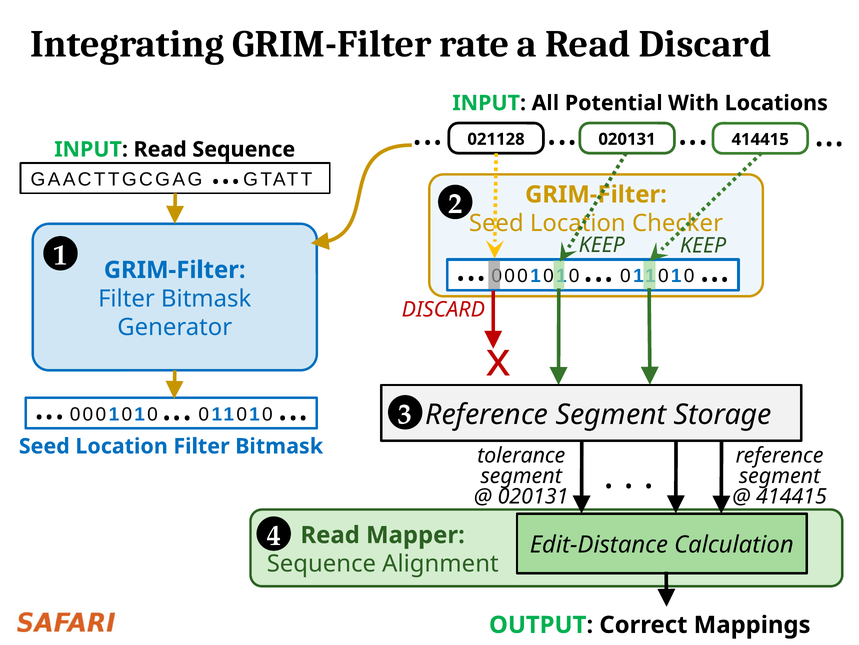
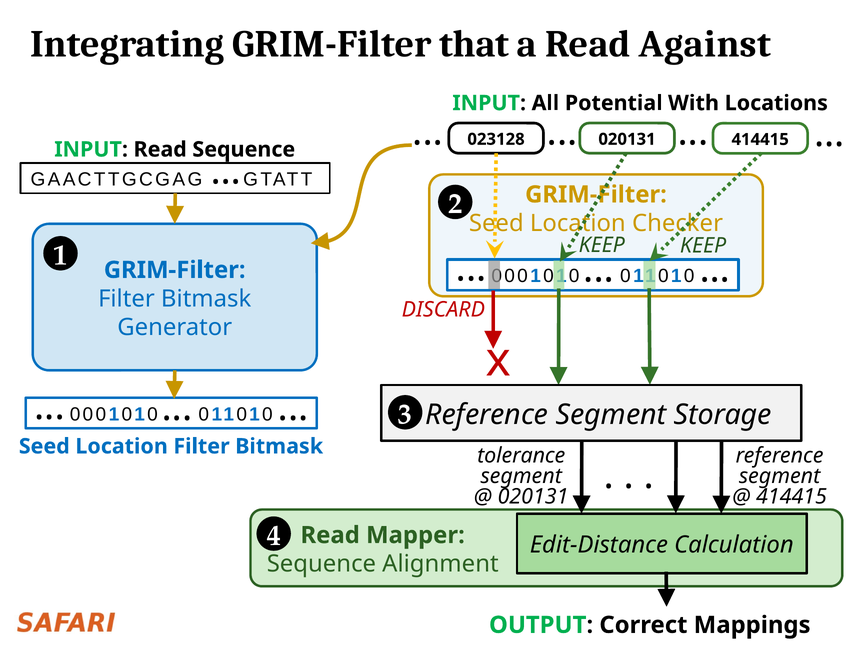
rate: rate -> that (474, 44)
Read Discard: Discard -> Against (705, 44)
021128: 021128 -> 023128 (496, 139)
